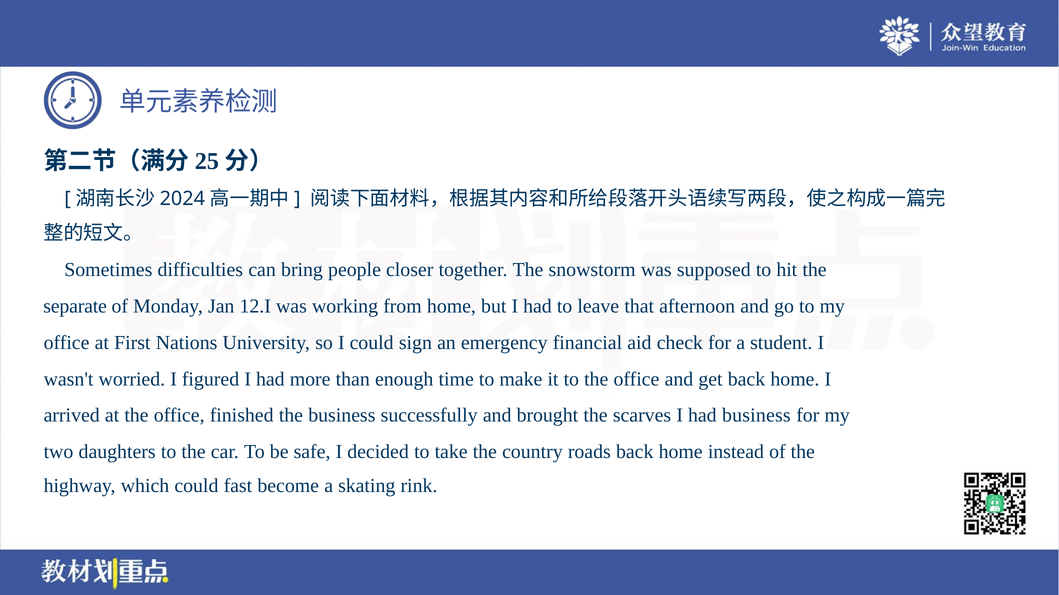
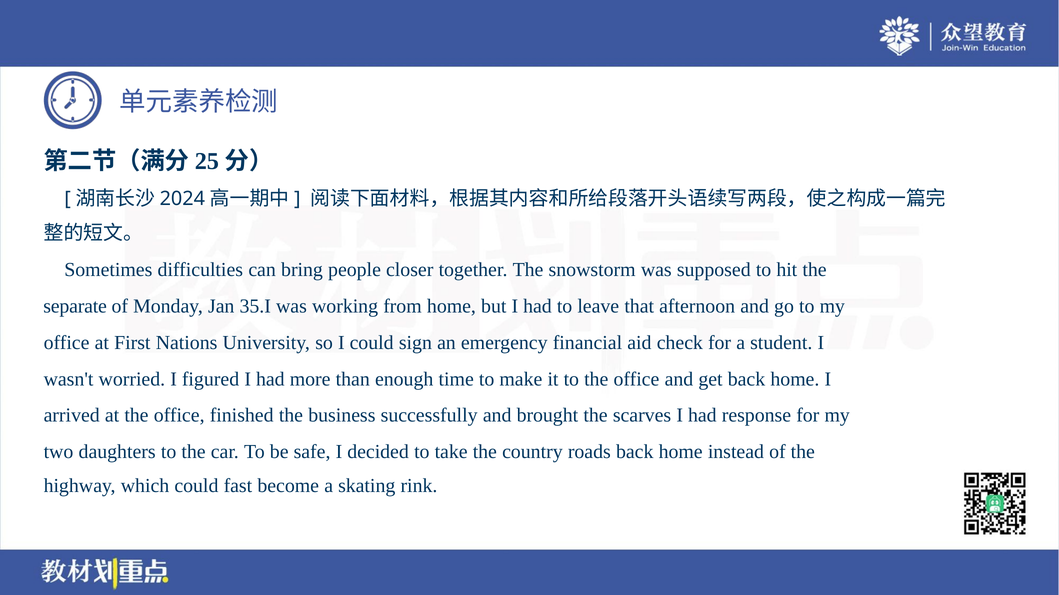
12.I: 12.I -> 35.I (255, 307)
had business: business -> response (756, 416)
